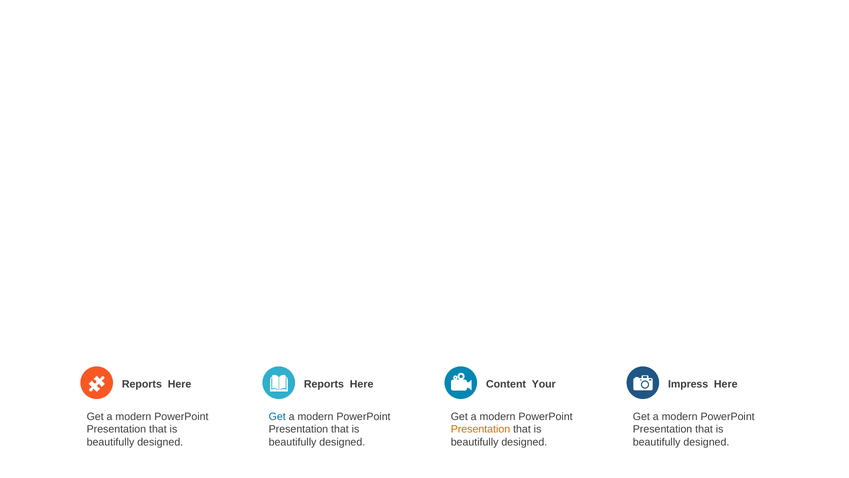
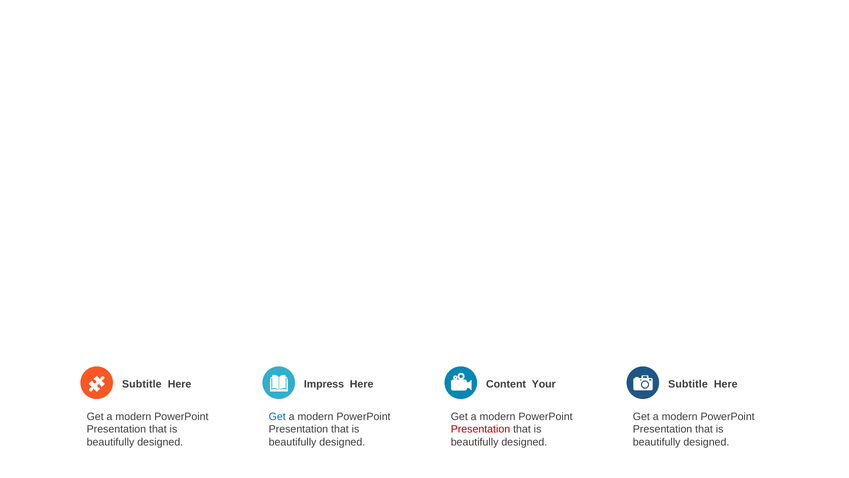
Reports: Reports -> Subtitle (142, 384)
Reports: Reports -> Impress (324, 384)
Impress: Impress -> Subtitle (688, 384)
Presentation colour: orange -> red (480, 429)
